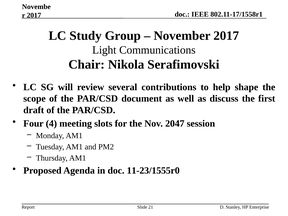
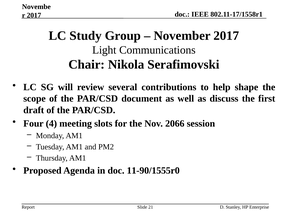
2047: 2047 -> 2066 (175, 124)
11-23/1555r0: 11-23/1555r0 -> 11-90/1555r0 (153, 171)
